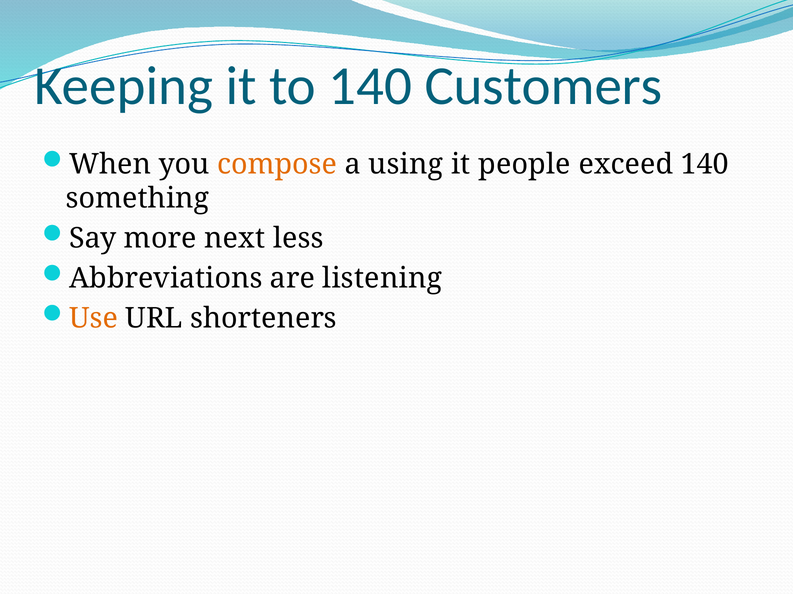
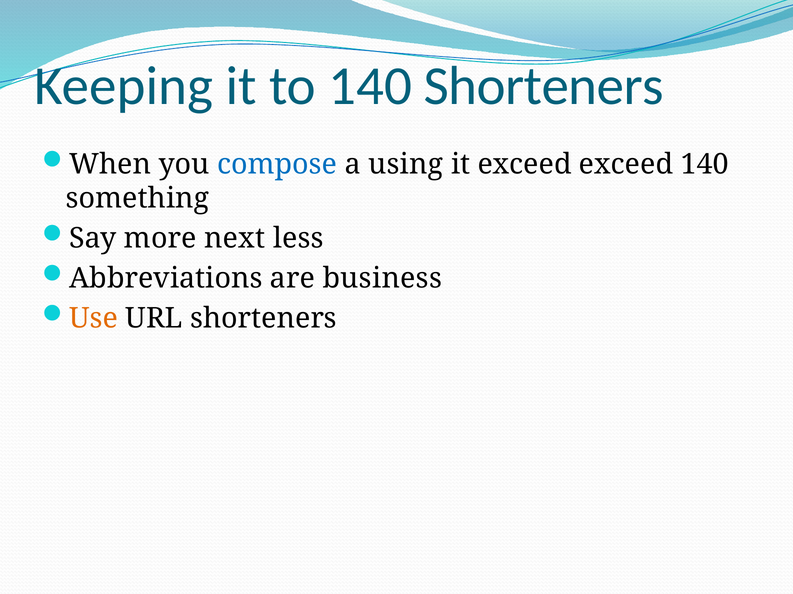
140 Customers: Customers -> Shorteners (544, 86)
compose colour: orange -> blue (277, 164)
it people: people -> exceed (525, 164)
listening: listening -> business (382, 279)
